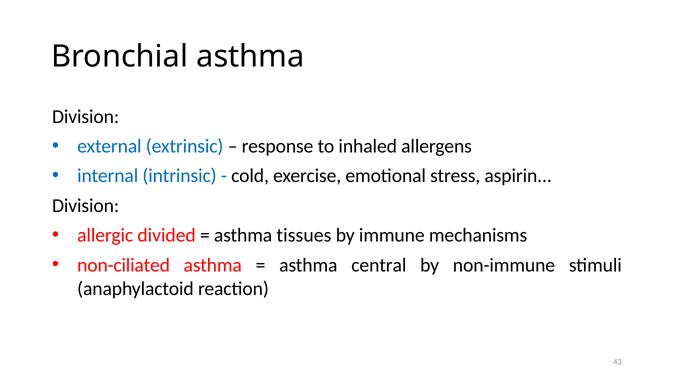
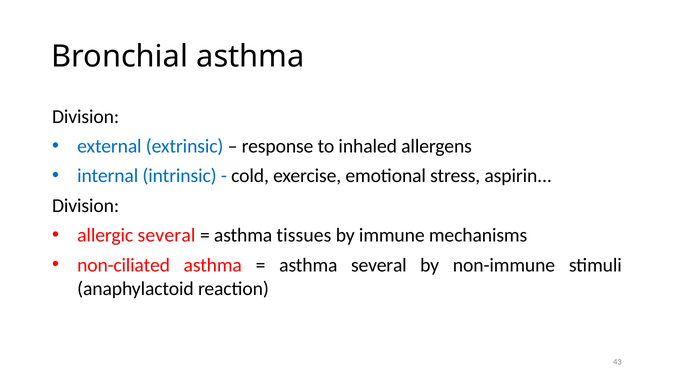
allergic divided: divided -> several (167, 235)
asthma central: central -> several (379, 265)
